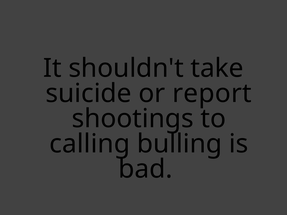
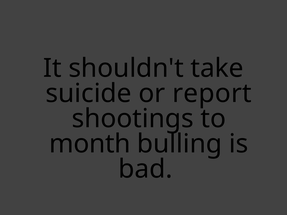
calling: calling -> month (90, 144)
